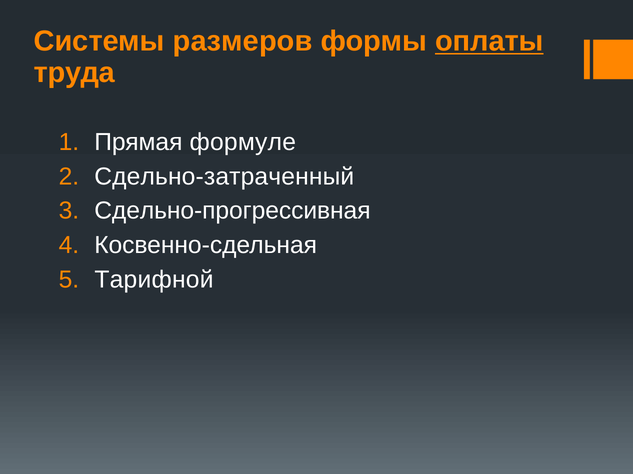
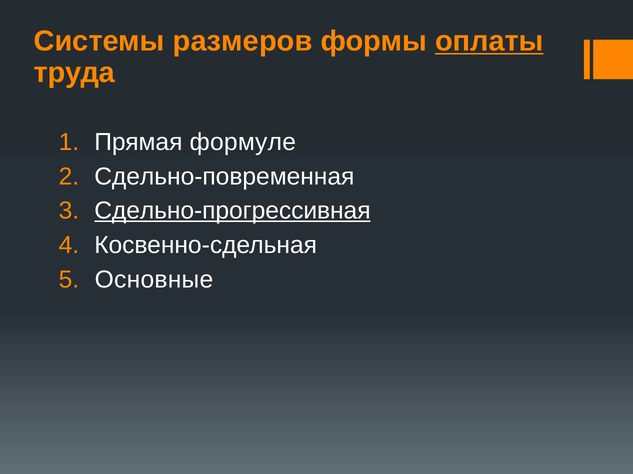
Сдельно-затраченный: Сдельно-затраченный -> Сдельно-повременная (224, 177)
Сдельно-прогрессивная underline: none -> present (232, 211)
Тарифной: Тарифной -> Основные (154, 280)
